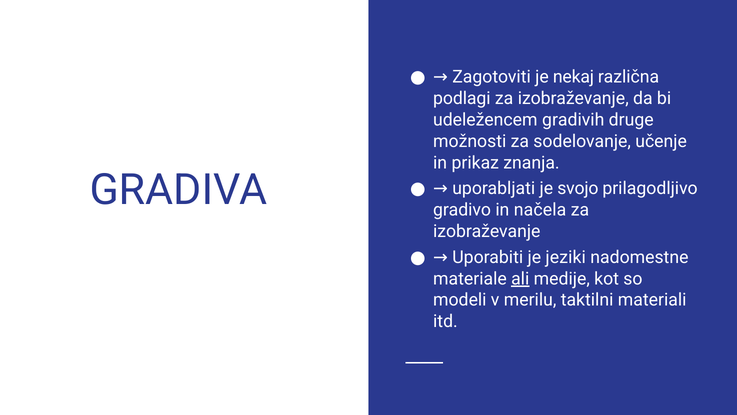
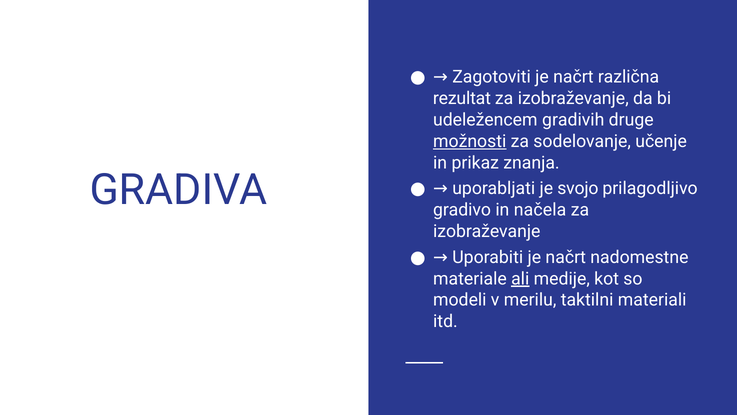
nekaj: nekaj -> načrt (573, 77)
podlagi: podlagi -> rezultat (462, 98)
možnosti underline: none -> present (470, 141)
jeziki: jeziki -> načrt (566, 257)
